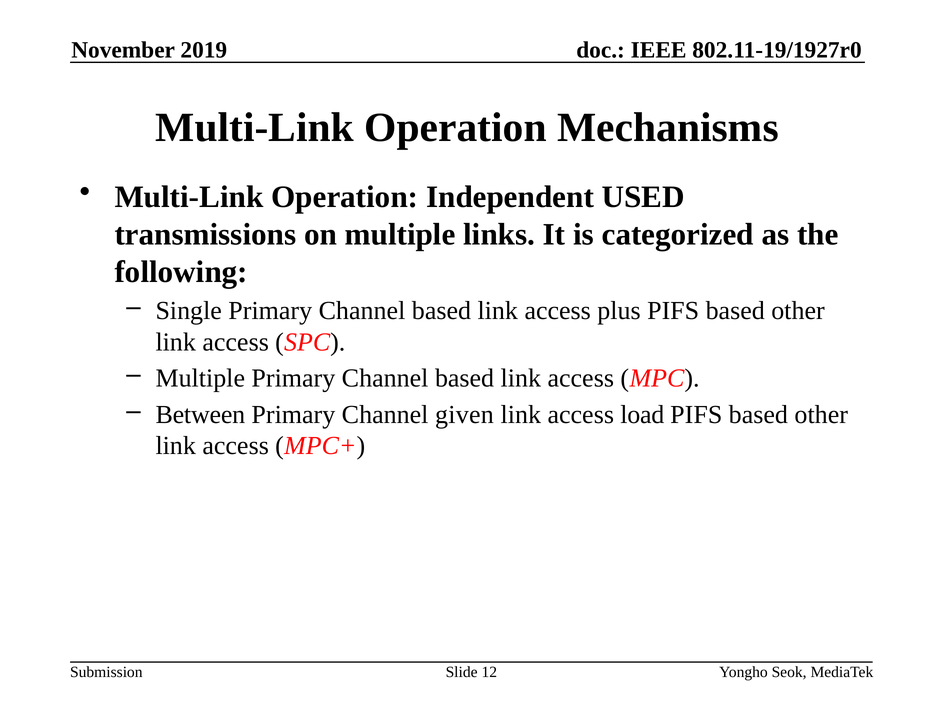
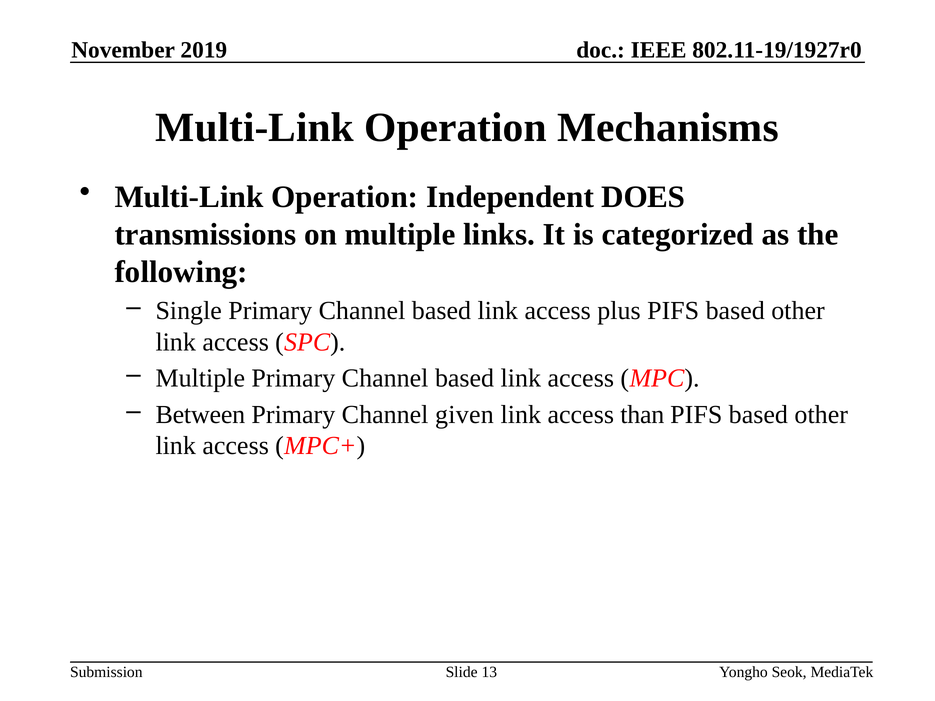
USED: USED -> DOES (643, 197)
load: load -> than (642, 415)
12: 12 -> 13 (489, 673)
